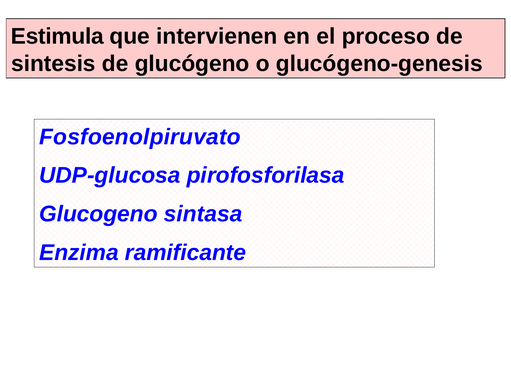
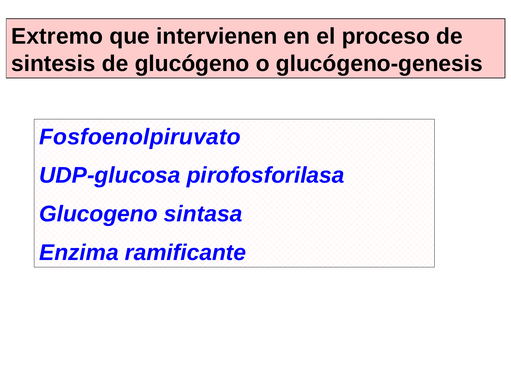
Estimula: Estimula -> Extremo (57, 36)
